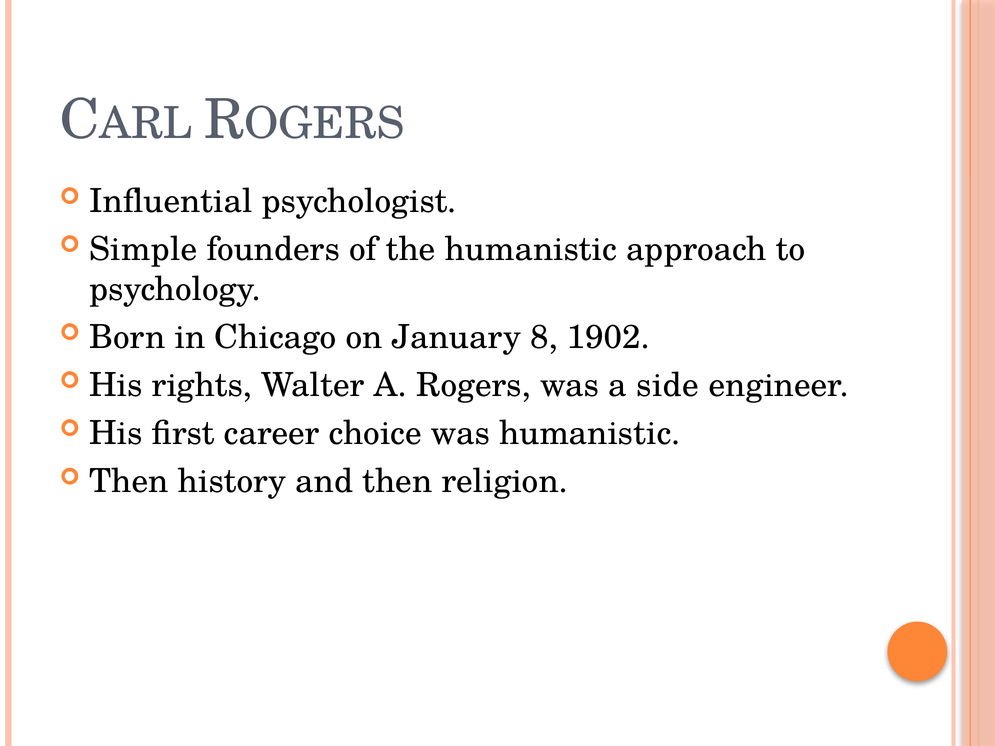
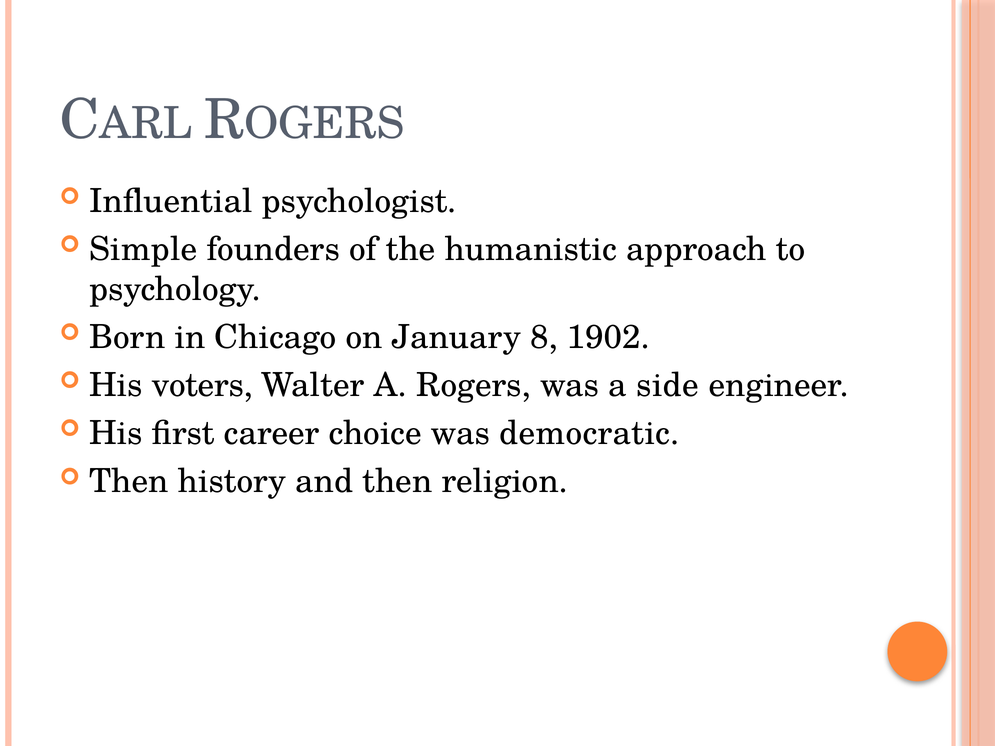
rights: rights -> voters (202, 385)
was humanistic: humanistic -> democratic (590, 433)
